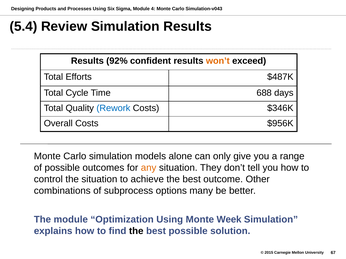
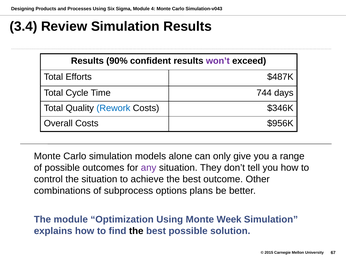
5.4: 5.4 -> 3.4 (24, 27)
92%: 92% -> 90% (117, 61)
won’t colour: orange -> purple (218, 61)
688: 688 -> 744 (264, 93)
any colour: orange -> purple (149, 168)
many: many -> plans (201, 191)
